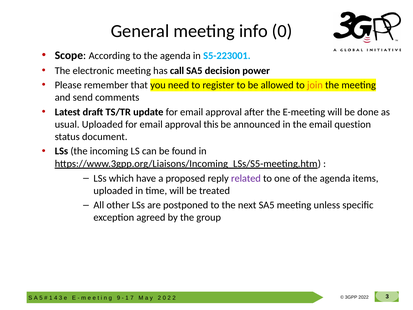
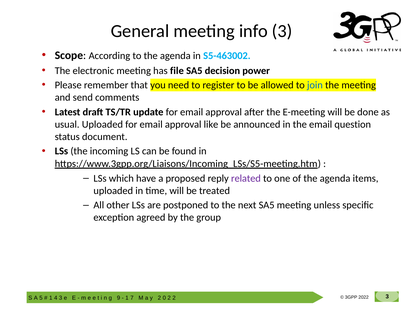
info 0: 0 -> 3 (282, 31)
S5-223001: S5-223001 -> S5-463002 (227, 56)
call: call -> file (177, 71)
join colour: orange -> blue (315, 85)
this: this -> like (211, 124)
